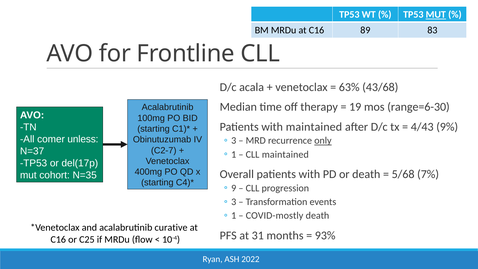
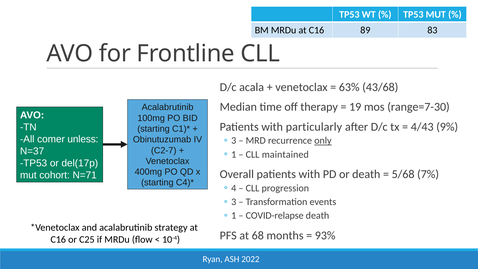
MUT underline: present -> none (436, 15)
range=6-30: range=6-30 -> range=7-30 (418, 107)
with maintained: maintained -> particularly (314, 127)
N=35: N=35 -> N=71 (85, 175)
9: 9 -> 4 (234, 188)
COVID-mostly: COVID-mostly -> COVID-relapse (275, 216)
curative: curative -> strategy (171, 227)
31: 31 -> 68 (258, 235)
